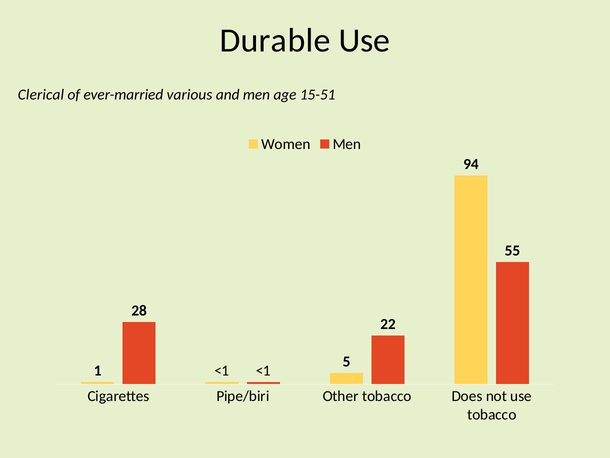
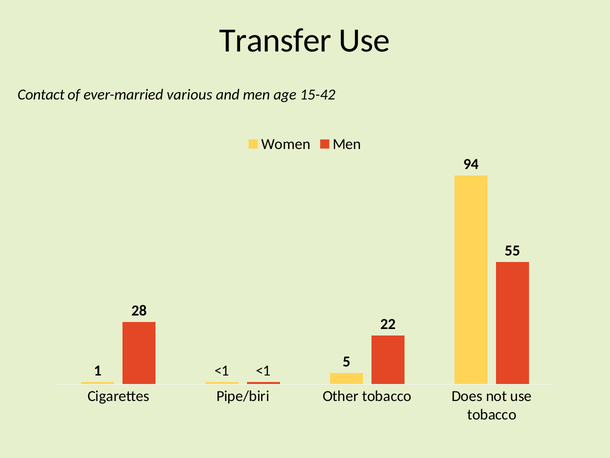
Durable: Durable -> Transfer (275, 40)
Clerical: Clerical -> Contact (41, 95)
15-51: 15-51 -> 15-42 (318, 95)
